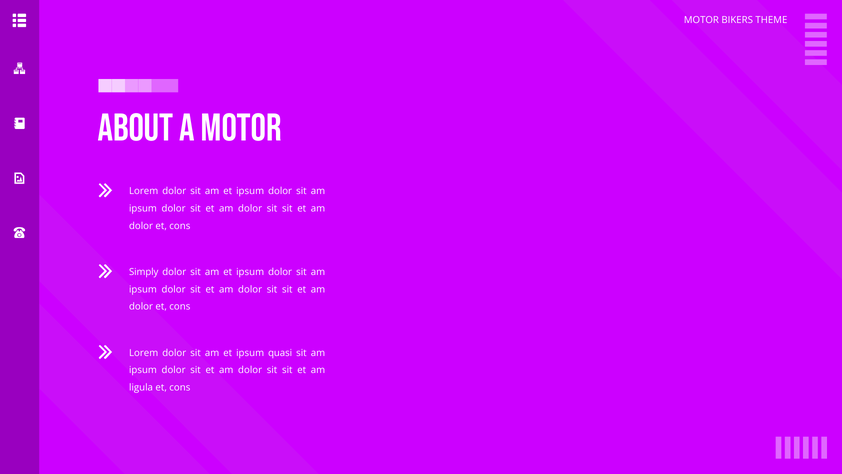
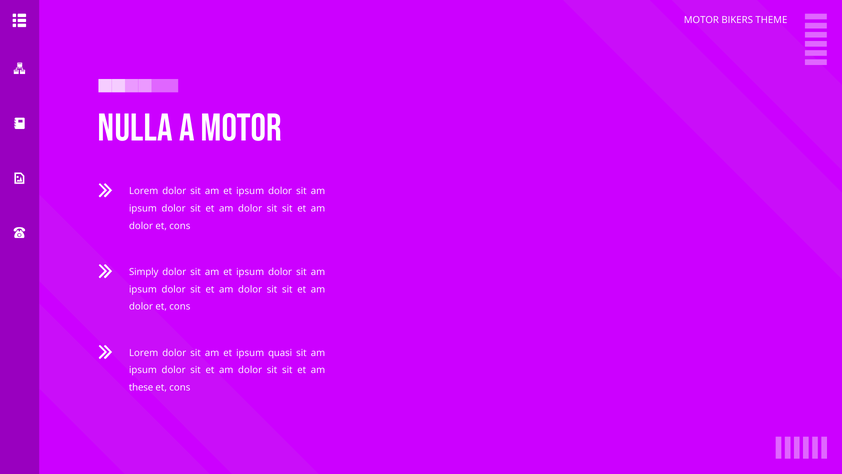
About: About -> Nulla (135, 128)
ligula: ligula -> these (141, 387)
